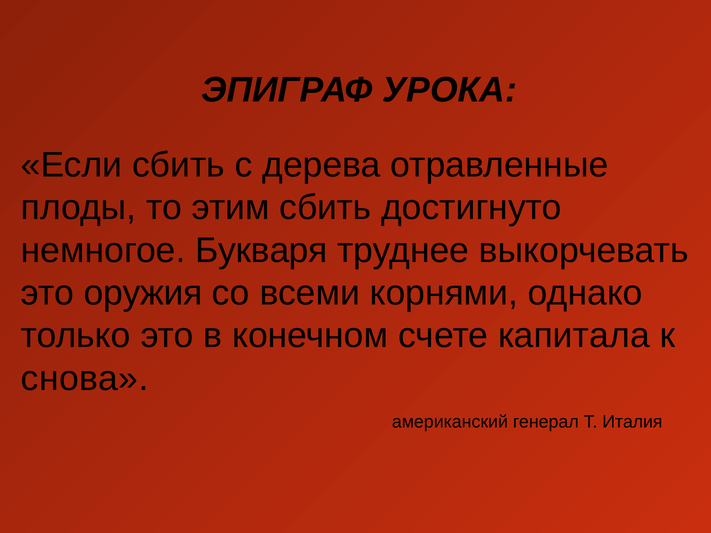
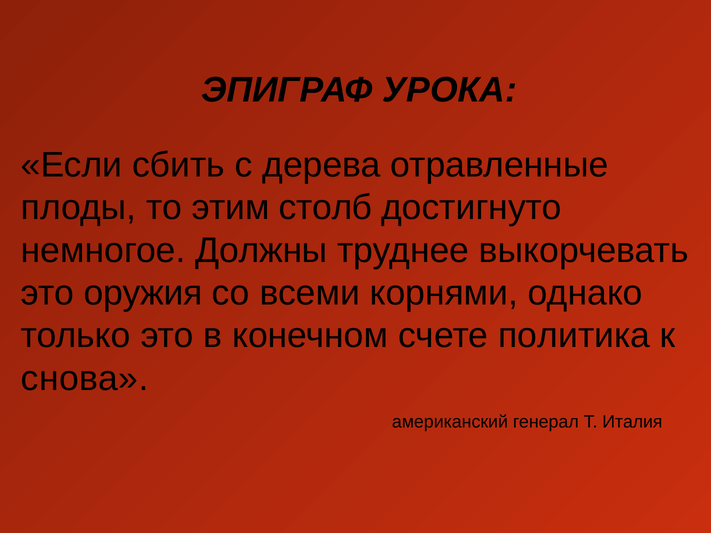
этим сбить: сбить -> столб (326, 208)
Букваря: Букваря -> Должны (261, 250)
капитала: капитала -> политика (574, 336)
